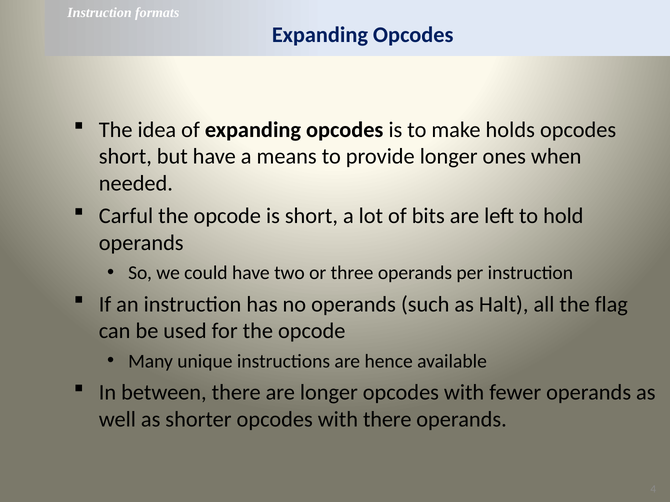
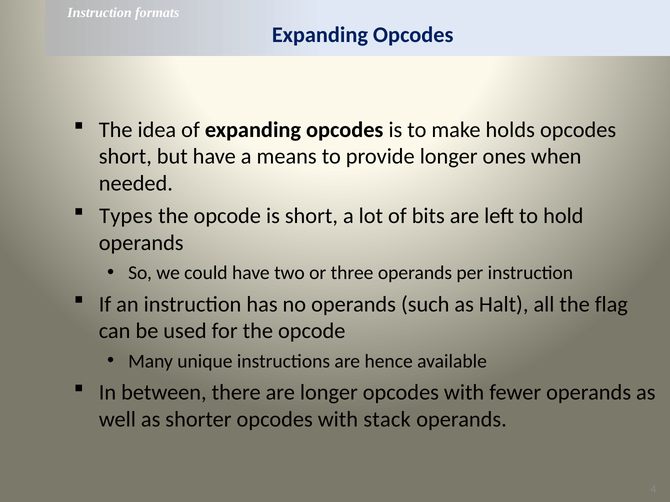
Carful: Carful -> Types (126, 216)
with there: there -> stack (387, 420)
